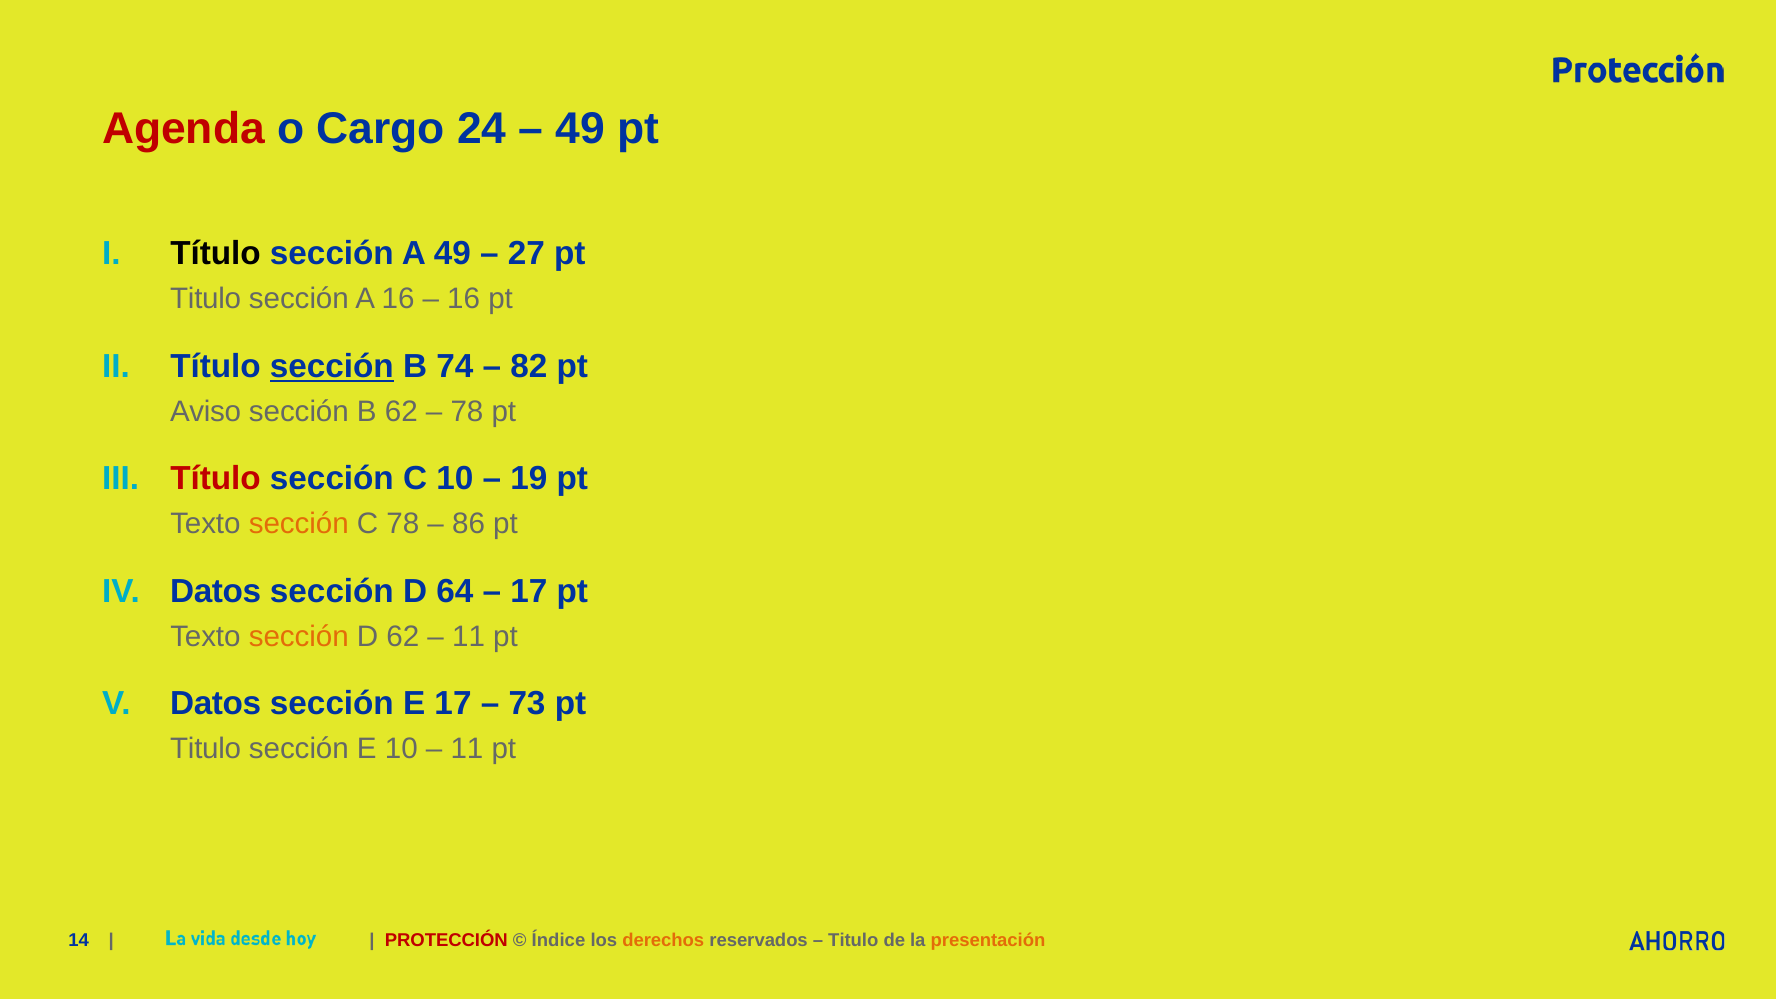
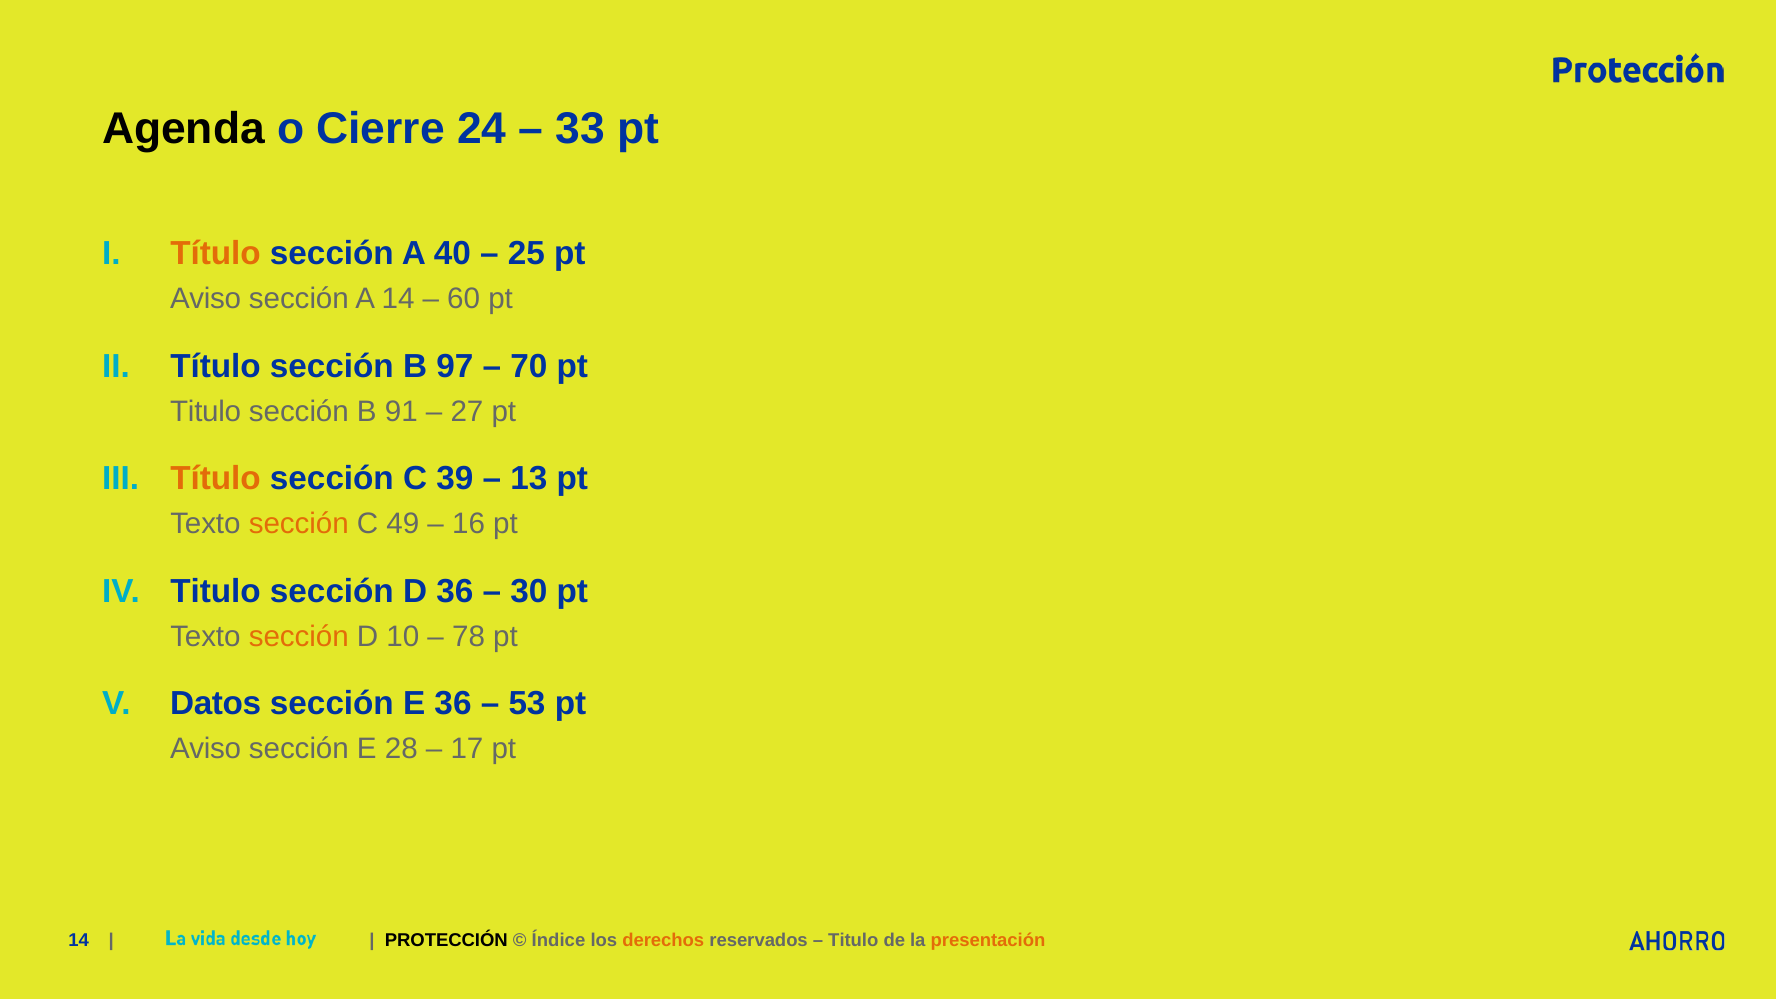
Agenda colour: red -> black (184, 129)
Cargo: Cargo -> Cierre (381, 129)
49: 49 -> 33 (581, 129)
Título colour: black -> orange (216, 254)
A 49: 49 -> 40 (452, 254)
27: 27 -> 25 (526, 254)
Titulo: Titulo -> Aviso (206, 299)
A 16: 16 -> 14 (398, 299)
16: 16 -> 60 (464, 299)
sección underline: present -> none (332, 367)
74: 74 -> 97 (455, 367)
82: 82 -> 70 (529, 367)
Aviso: Aviso -> Titulo (206, 411)
B 62: 62 -> 91 (401, 411)
78: 78 -> 27 (467, 411)
Título colour: red -> orange (216, 479)
C 10: 10 -> 39 (455, 479)
19: 19 -> 13 (529, 479)
C 78: 78 -> 49 (403, 524)
86: 86 -> 16 (469, 524)
Datos: Datos -> Titulo (216, 592)
D 64: 64 -> 36 (455, 592)
17: 17 -> 30 (529, 592)
D 62: 62 -> 10 (403, 636)
11: 11 -> 78 (469, 636)
E 17: 17 -> 36 (453, 704)
73: 73 -> 53 (527, 704)
Titulo: Titulo -> Aviso (206, 749)
E 10: 10 -> 28 (401, 749)
11: 11 -> 17 (467, 749)
PROTECCIÓN colour: red -> black (446, 940)
